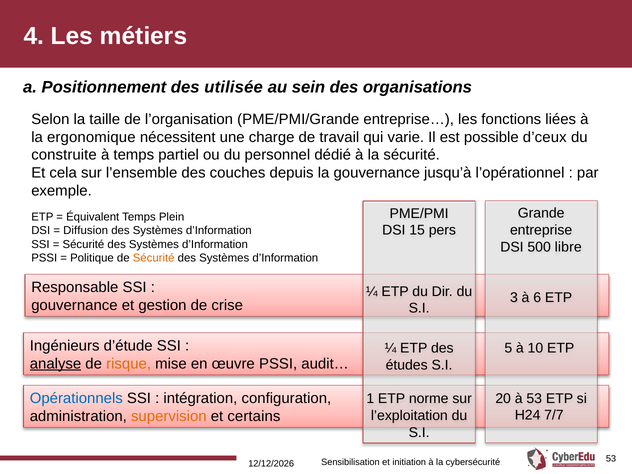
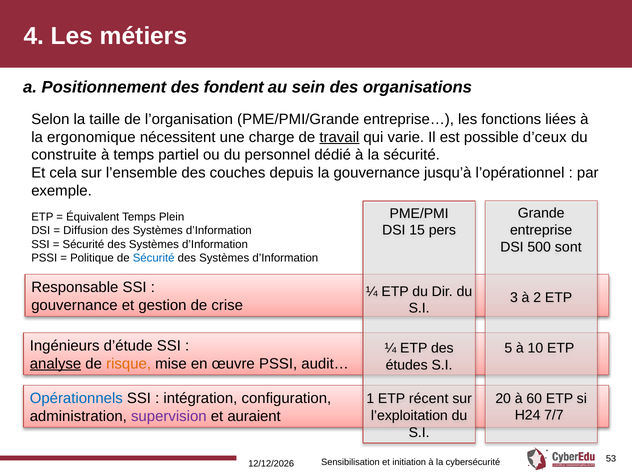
utilisée: utilisée -> fondent (234, 87)
travail underline: none -> present (339, 137)
libre: libre -> sont (568, 247)
Sécurité colour: orange -> blue (154, 258)
6: 6 -> 2 (537, 297)
à 53: 53 -> 60 (534, 398)
norme: norme -> récent (429, 399)
supervision colour: orange -> purple (169, 416)
certains: certains -> auraient (254, 416)
